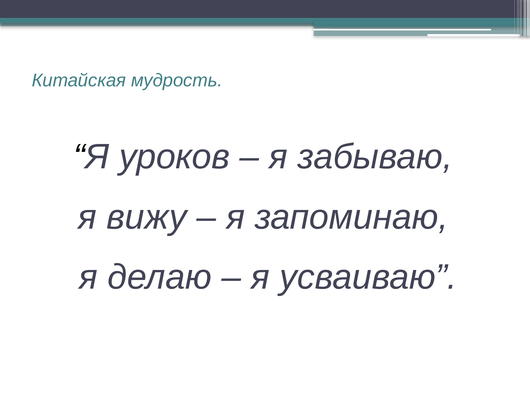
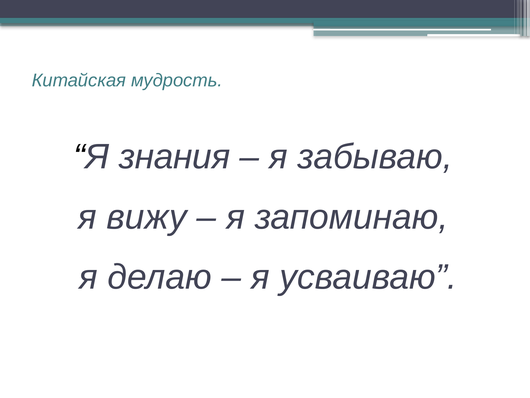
уроков: уроков -> знания (175, 157)
